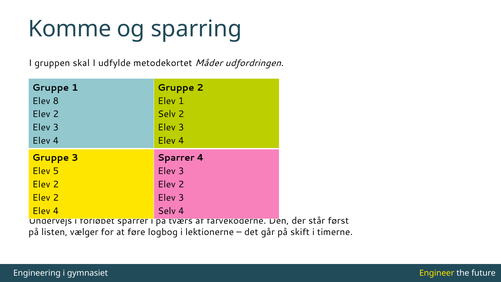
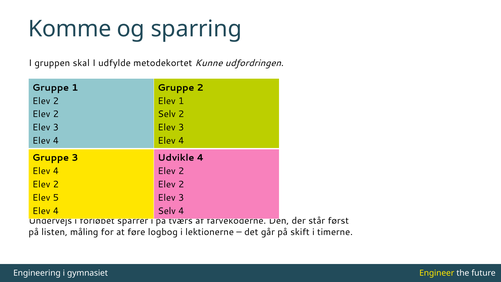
Måder: Måder -> Kunne (209, 63)
8: 8 -> 2 (56, 101)
Sparrer: Sparrer -> Udvikle (176, 158)
5: 5 -> 4 (56, 171)
3: 3 -> 2 (181, 171)
2: 2 -> 5 (56, 198)
vælger: vælger -> måling (84, 232)
